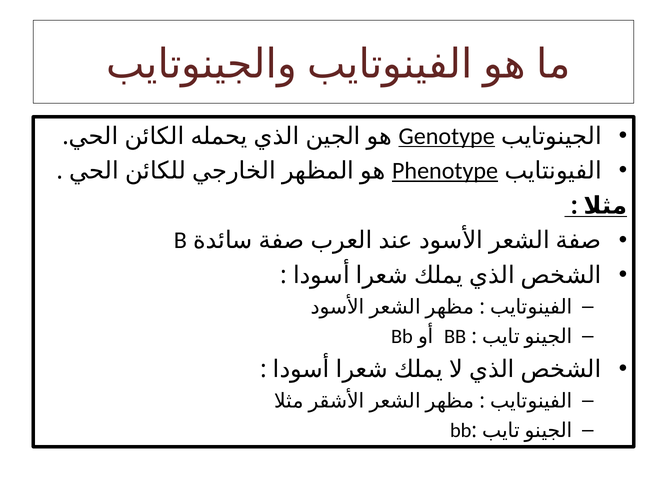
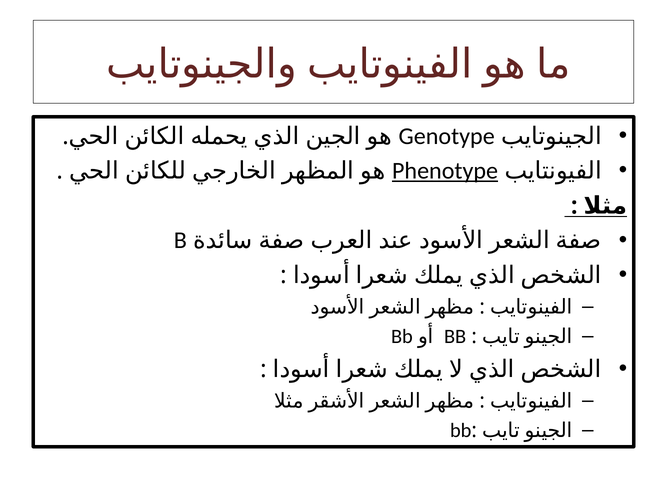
Genotype underline: present -> none (447, 136)
